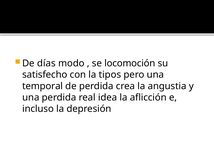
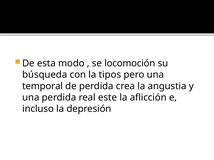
días: días -> esta (46, 63)
satisfecho: satisfecho -> búsqueda (45, 75)
idea: idea -> este (108, 98)
